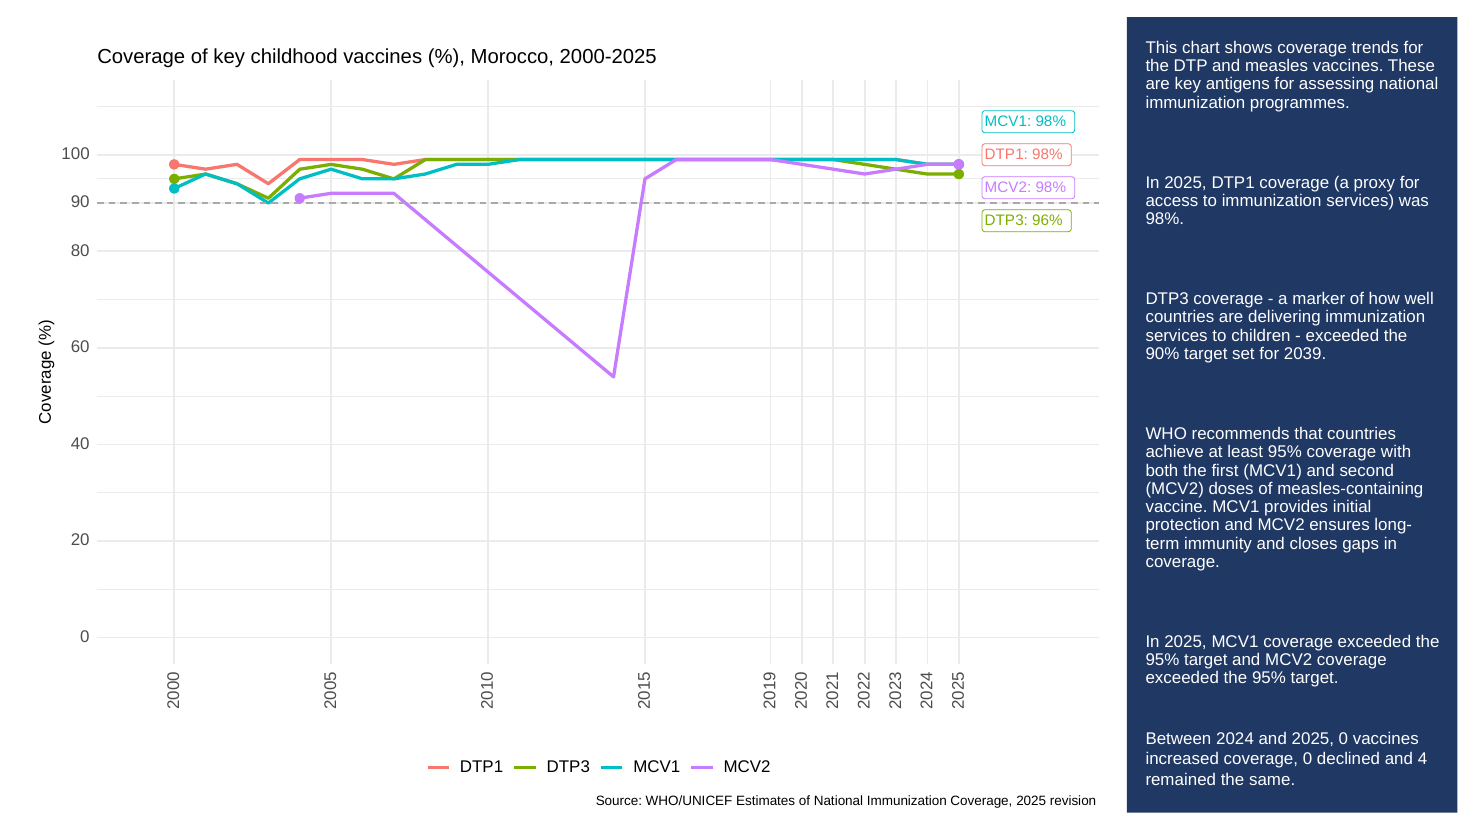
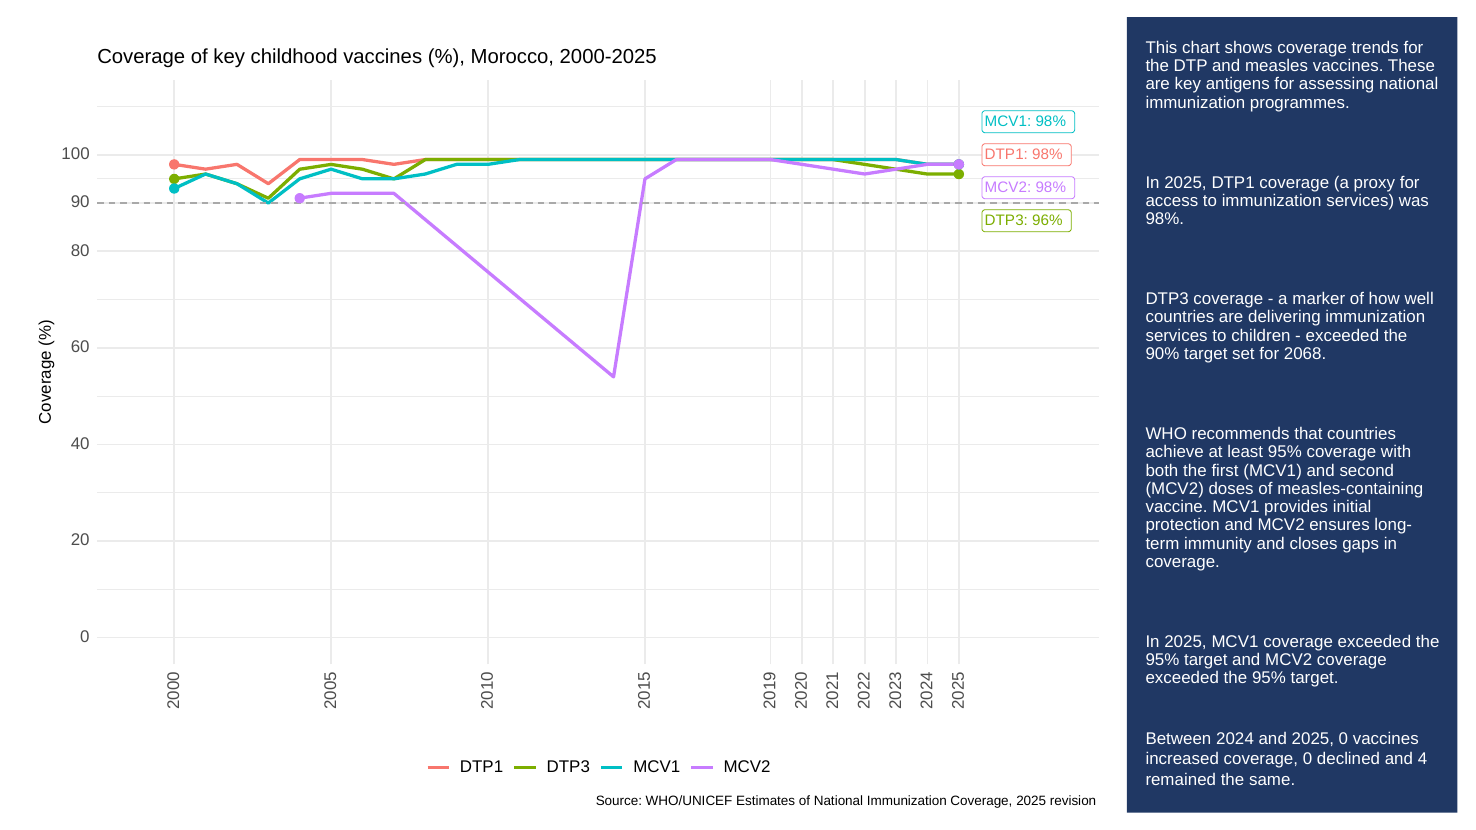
2039: 2039 -> 2068 (1305, 354)
